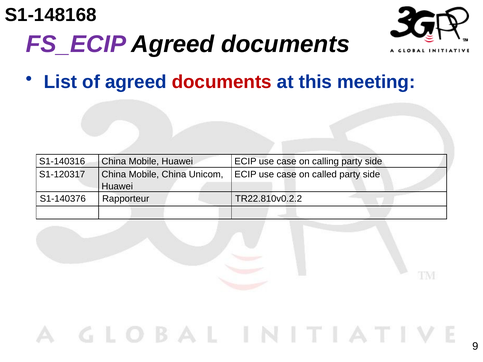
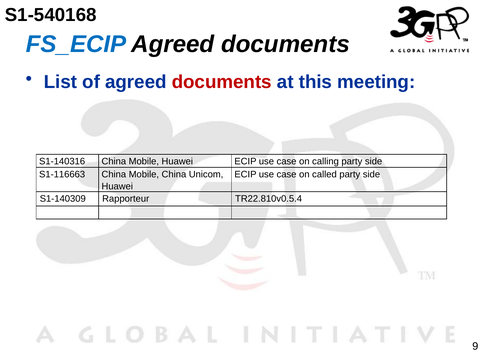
S1-148168: S1-148168 -> S1-540168 (51, 15)
FS_ECIP colour: purple -> blue (76, 44)
S1-120317: S1-120317 -> S1-116663 (62, 174)
S1-140376: S1-140376 -> S1-140309 (63, 199)
TR22.810v0.2.2: TR22.810v0.2.2 -> TR22.810v0.5.4 (269, 199)
